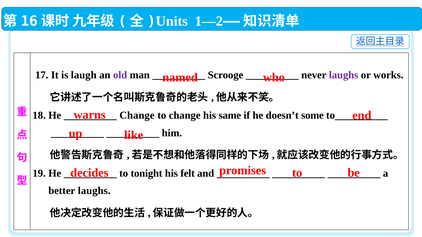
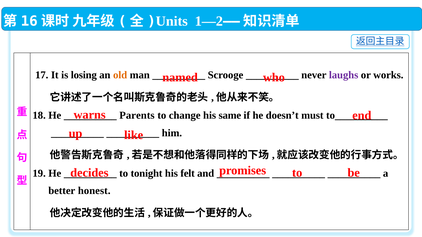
laugh: laugh -> losing (84, 75)
old colour: purple -> orange (120, 75)
Change: Change -> Parents (137, 116)
some: some -> must (312, 116)
better laughs: laughs -> honest (94, 191)
